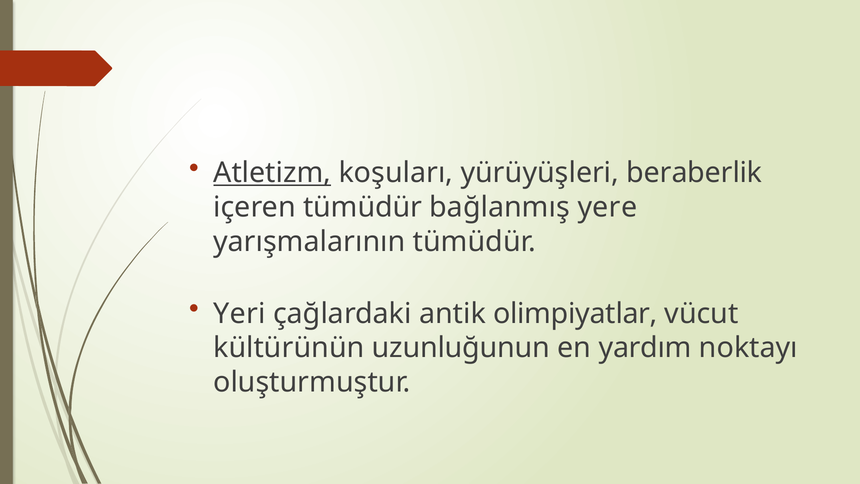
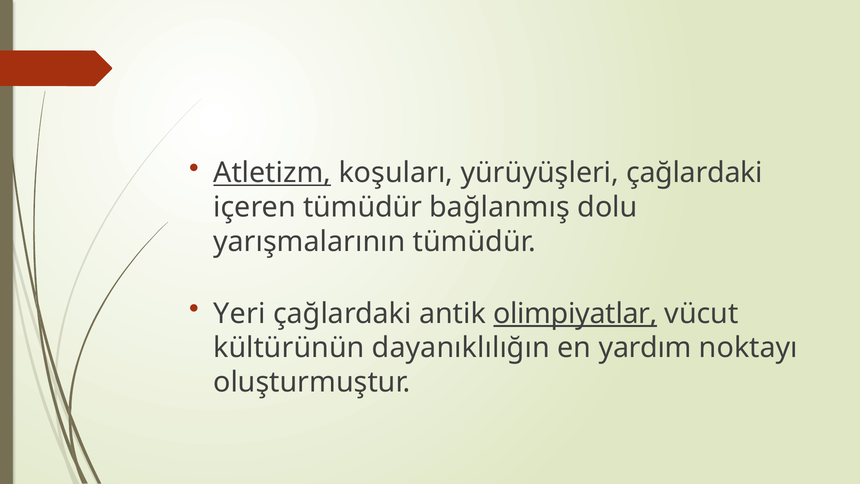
yürüyüşleri beraberlik: beraberlik -> çağlardaki (694, 173)
yere: yere -> dolu (608, 207)
olimpiyatlar underline: none -> present (575, 313)
uzunluğunun: uzunluğunun -> dayanıklılığın (461, 348)
